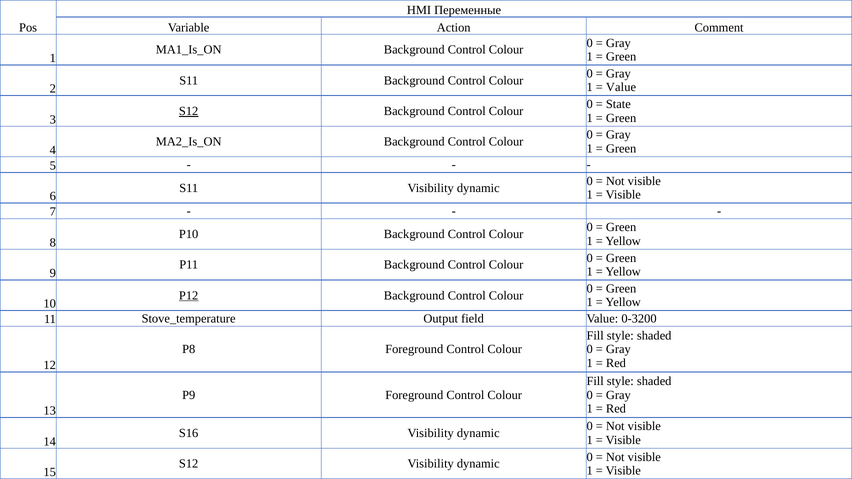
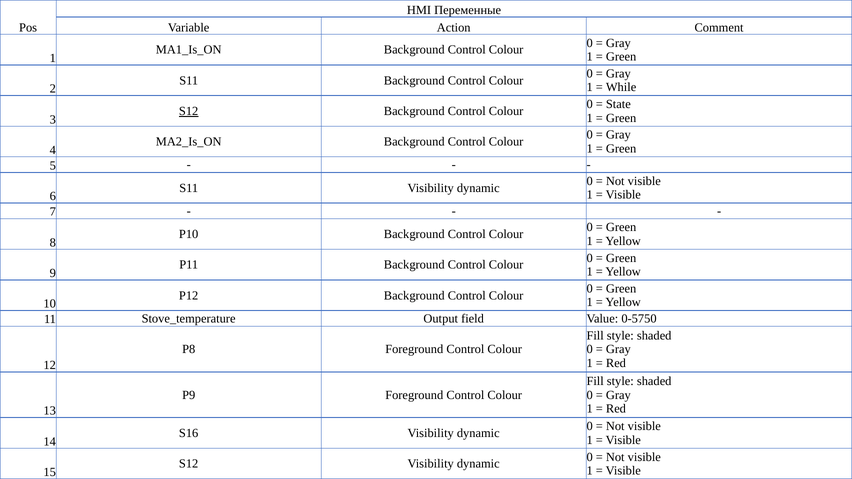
Value: Value -> While (621, 87)
P12 underline: present -> none (189, 296)
0-3200: 0-3200 -> 0-5750 (639, 319)
